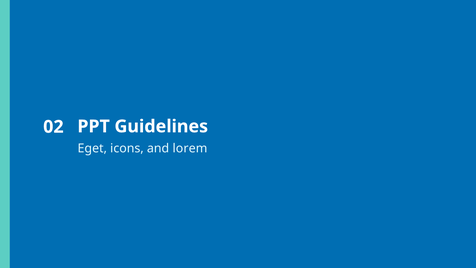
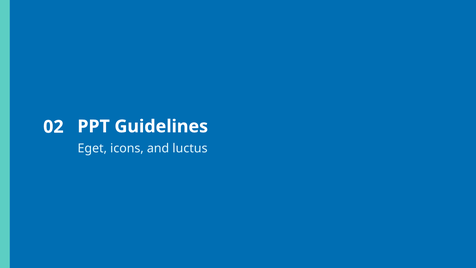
lorem: lorem -> luctus (190, 148)
